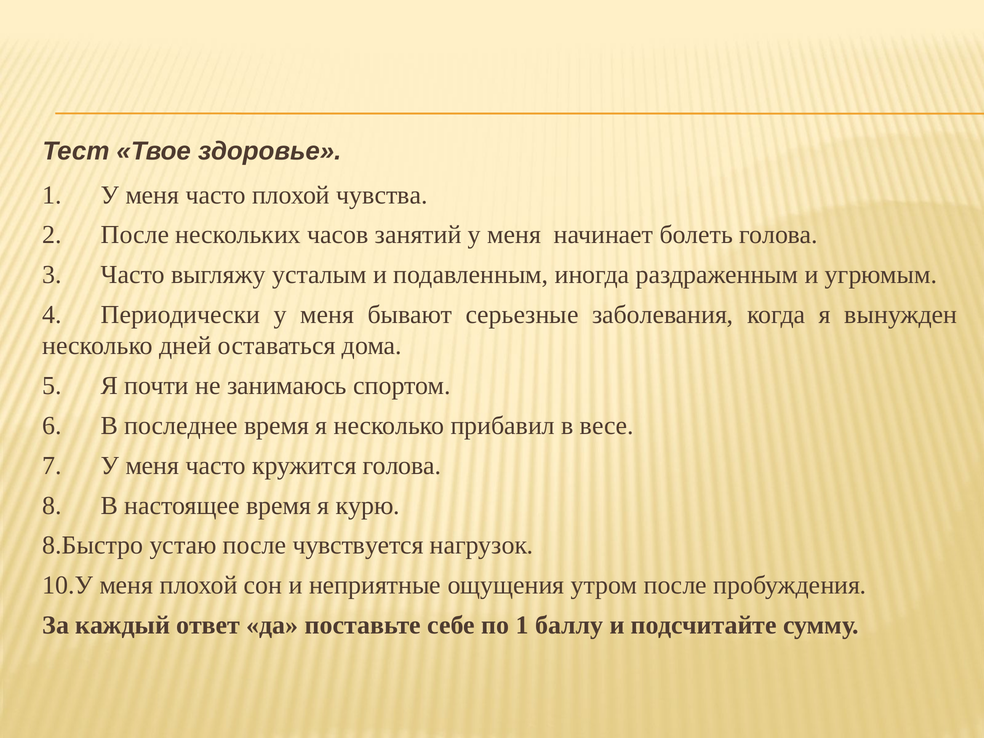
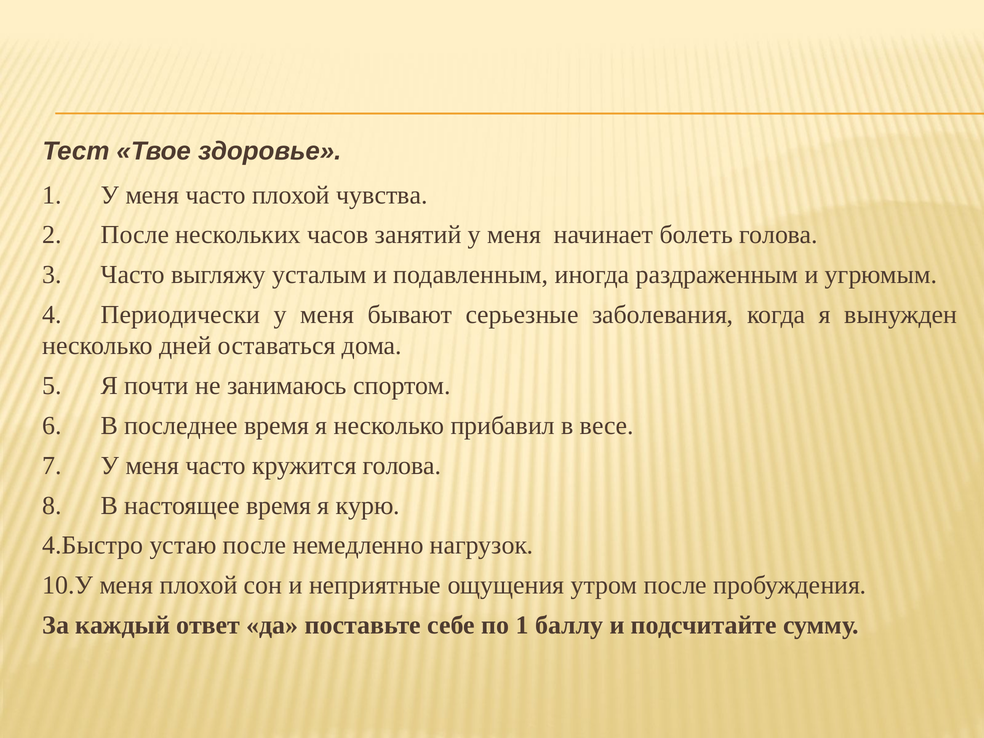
8.Быстро: 8.Быстро -> 4.Быстро (93, 545)
чувствуется: чувствуется -> немедленно (358, 545)
